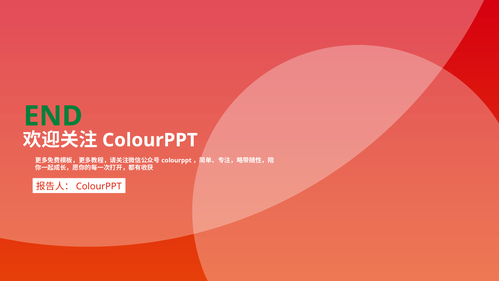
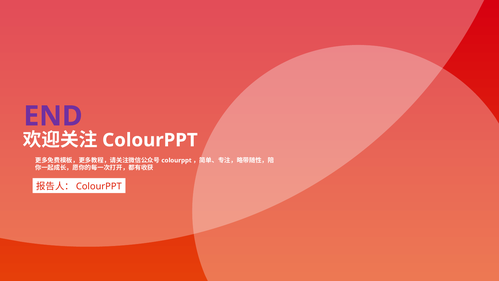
END colour: green -> purple (53, 116)
